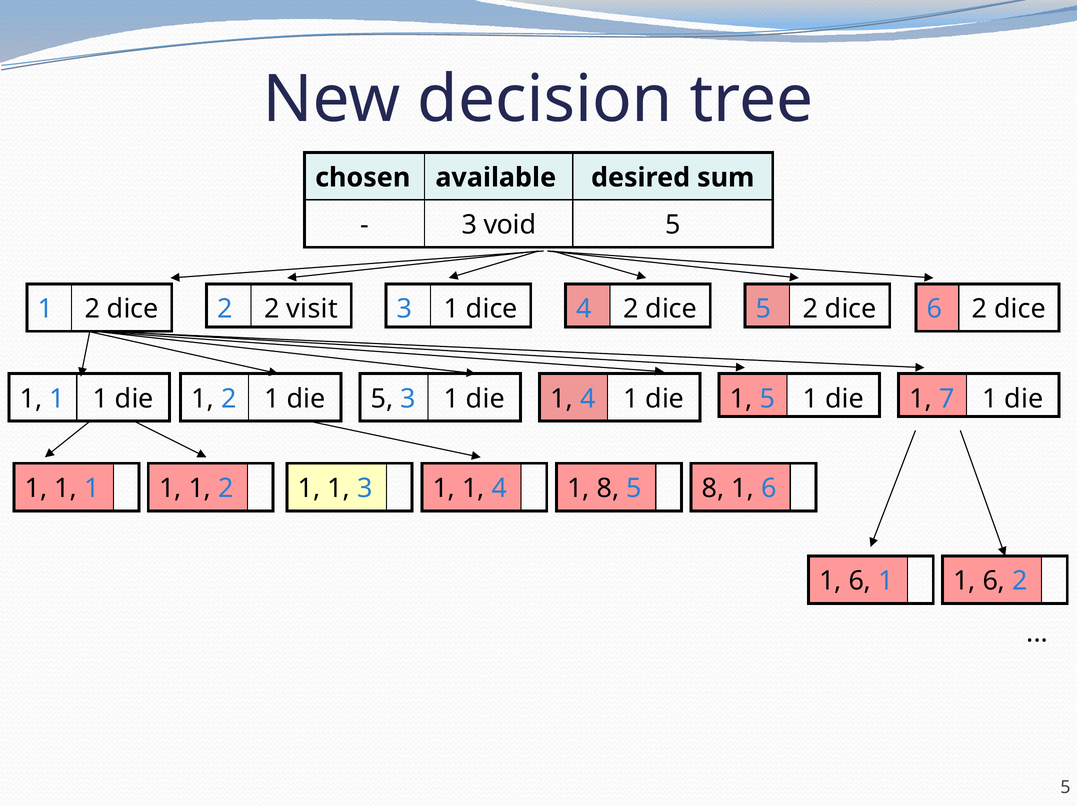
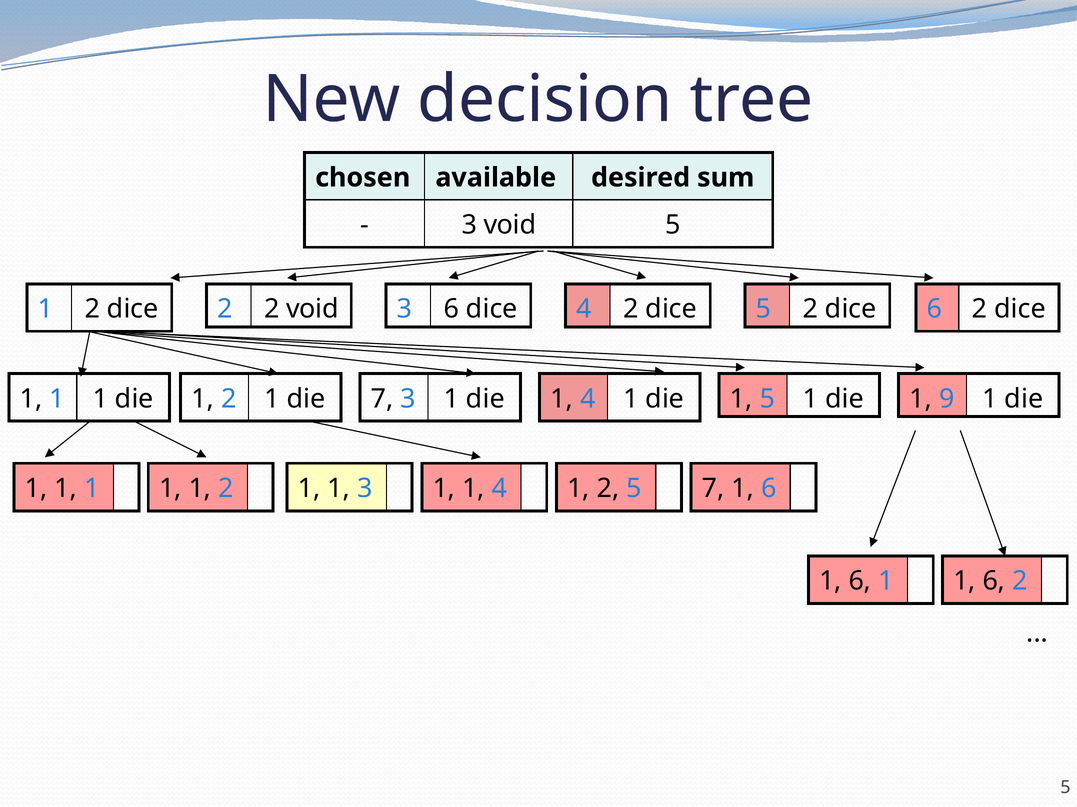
2 visit: visit -> void (312, 309)
1: 1 -> 6 (451, 309)
die 5: 5 -> 7 (382, 399)
7: 7 -> 9 (947, 399)
4 1 8: 8 -> 2 (608, 489)
5 8: 8 -> 7 (713, 489)
